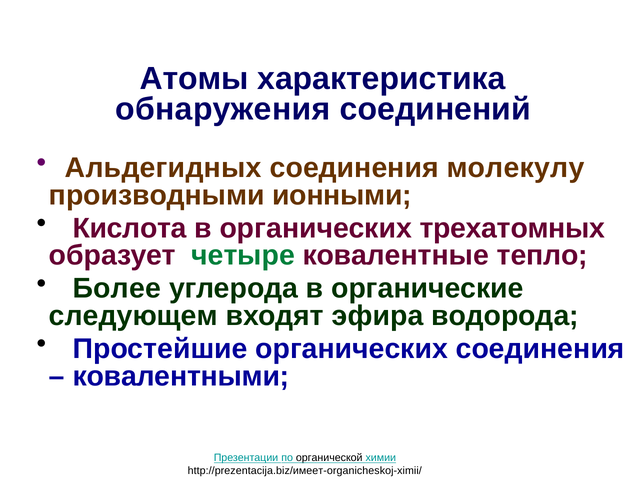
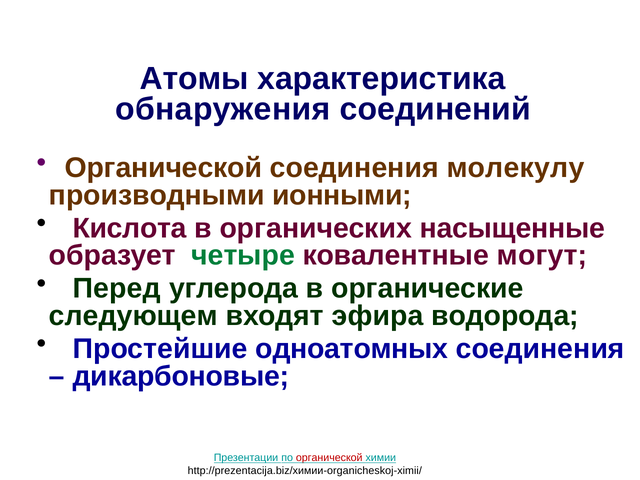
Альдегидных: Альдегидных -> Органической (163, 168)
трехатомных: трехатомных -> насыщенные (512, 228)
тепло: тепло -> могут (542, 256)
Более: Более -> Перед (117, 289)
Простейшие органических: органических -> одноатомных (352, 349)
ковалентными: ковалентными -> дикарбоновые (181, 376)
органической colour: black -> red (329, 458)
http://prezentacija.biz/имеет-organicheskoj-ximii/: http://prezentacija.biz/имеет-organicheskoj-ximii/ -> http://prezentacija.biz/химии-organicheskoj-ximii/ (305, 471)
